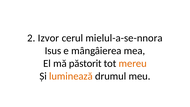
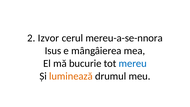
mielul-a-se-nnora: mielul-a-se-nnora -> mereu-a-se-nnora (124, 38)
păstorit: păstorit -> bucurie (85, 63)
mereu colour: orange -> blue (133, 63)
